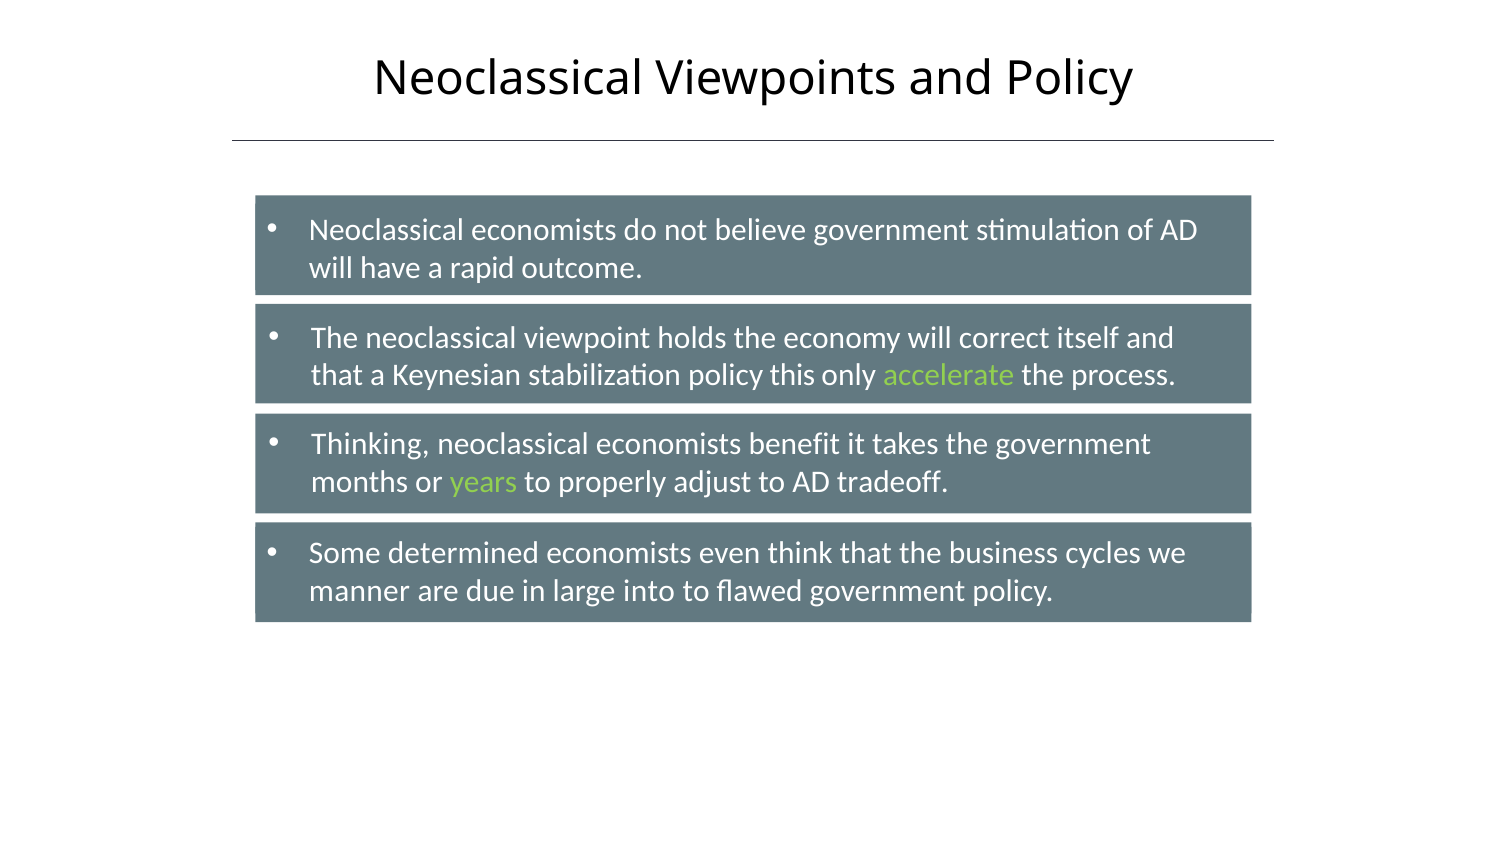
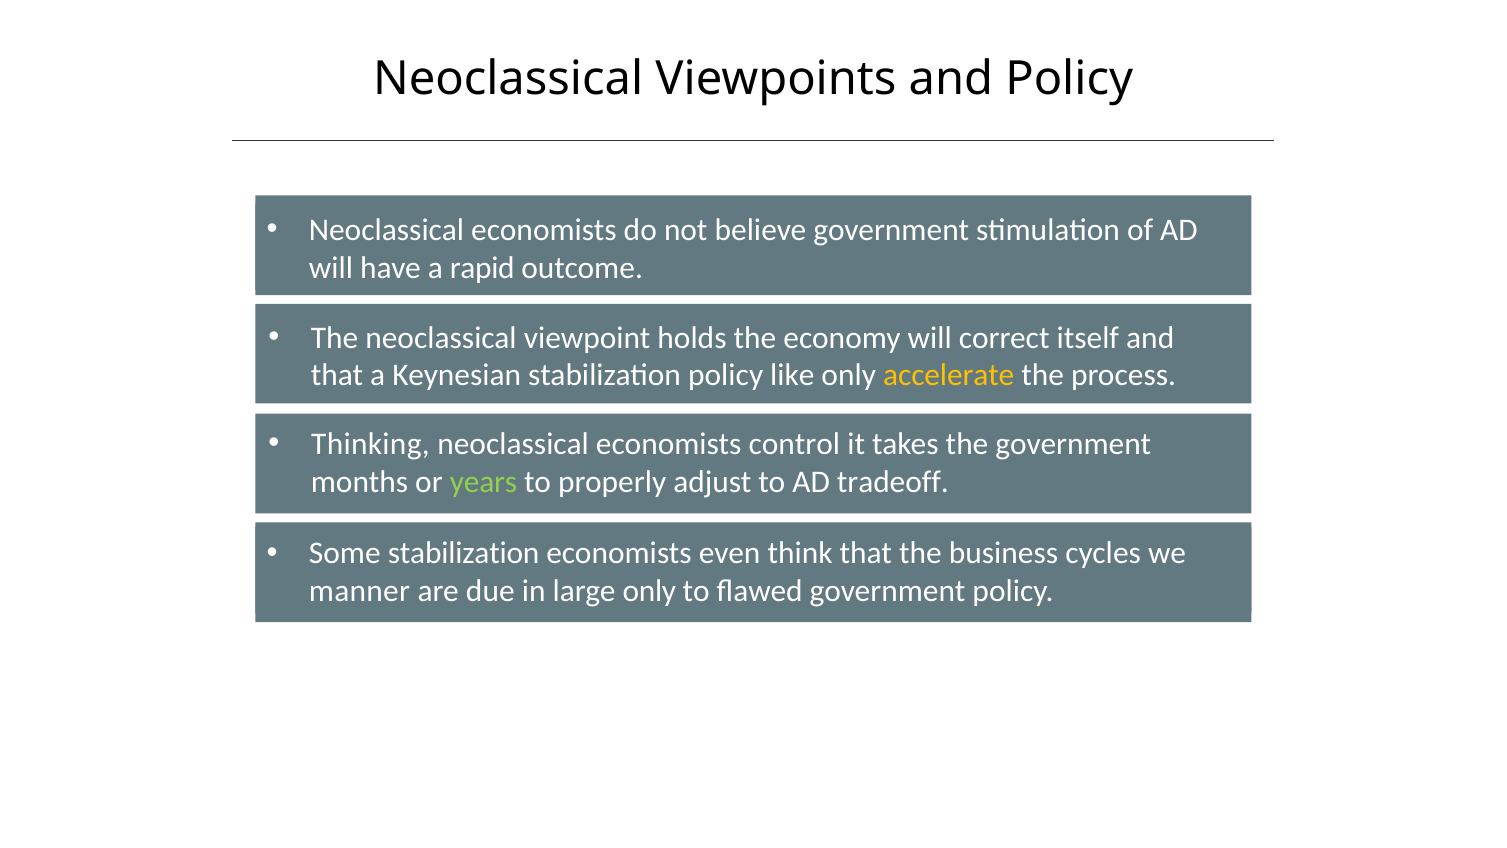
this: this -> like (792, 375)
accelerate colour: light green -> yellow (949, 375)
benefit: benefit -> control (794, 444)
Some determined: determined -> stabilization (464, 553)
large into: into -> only (649, 591)
